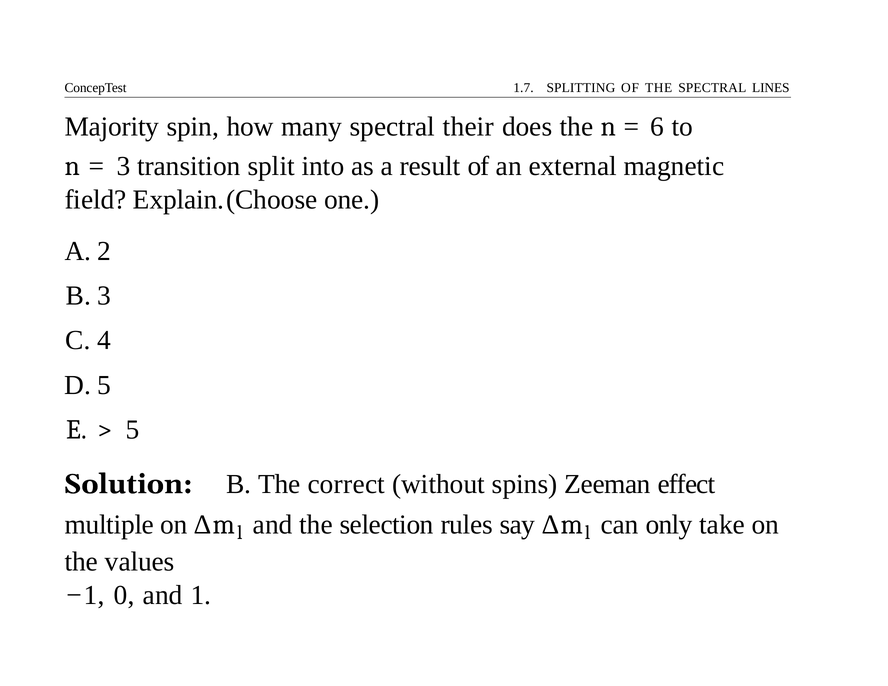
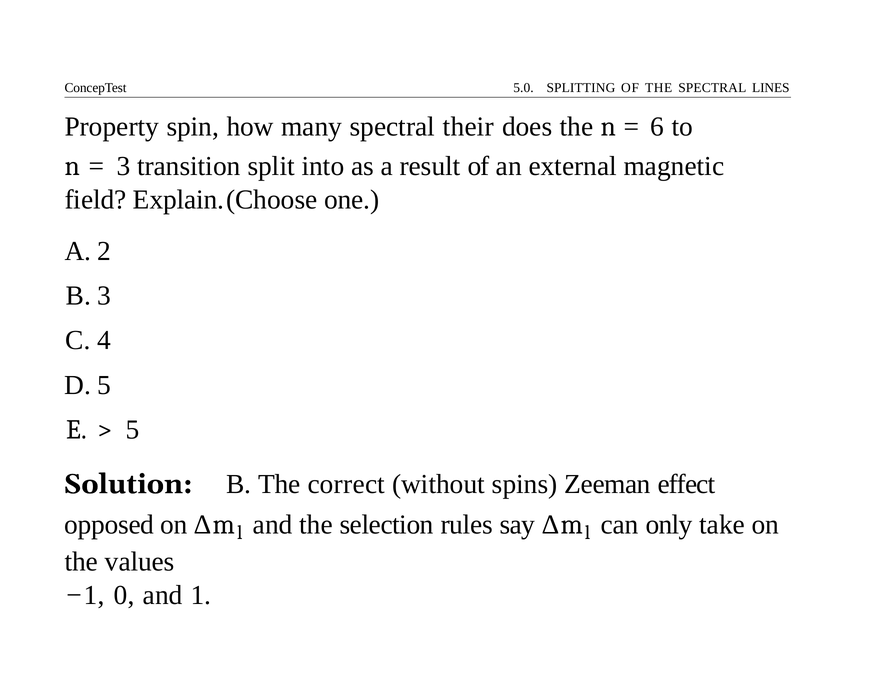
1.7: 1.7 -> 5.0 (523, 88)
Majority: Majority -> Property (112, 127)
multiple: multiple -> opposed (109, 525)
